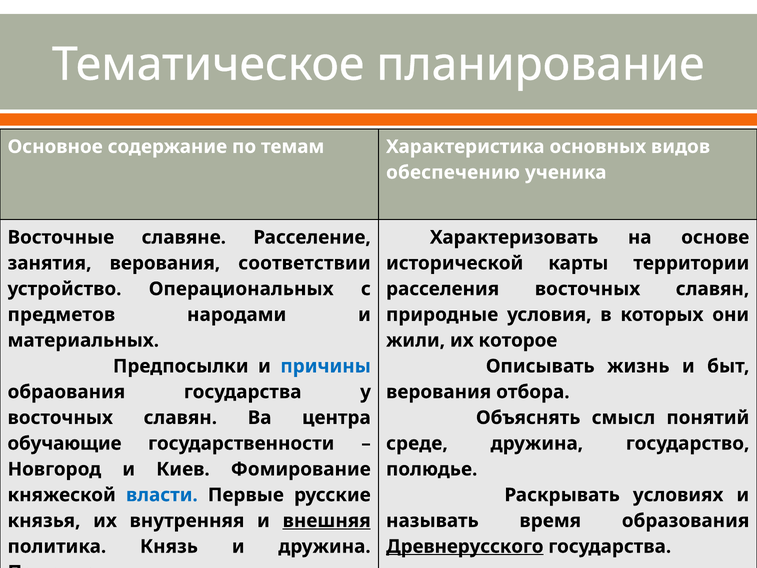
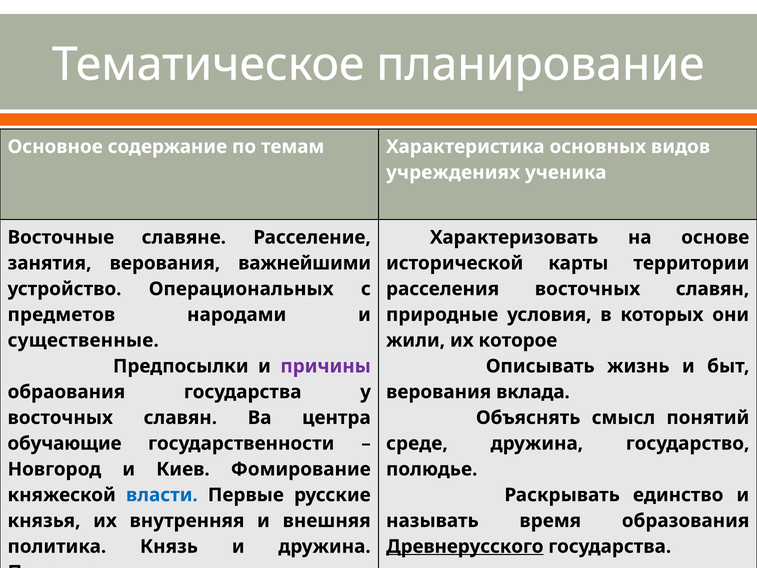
обеспечению: обеспечению -> учреждениях (453, 172)
соответствии: соответствии -> важнейшими (305, 263)
материальных: материальных -> существенные (83, 340)
причины colour: blue -> purple (326, 366)
отбора: отбора -> вклада (533, 392)
условиях: условиях -> единство (678, 495)
внешняя underline: present -> none (327, 521)
